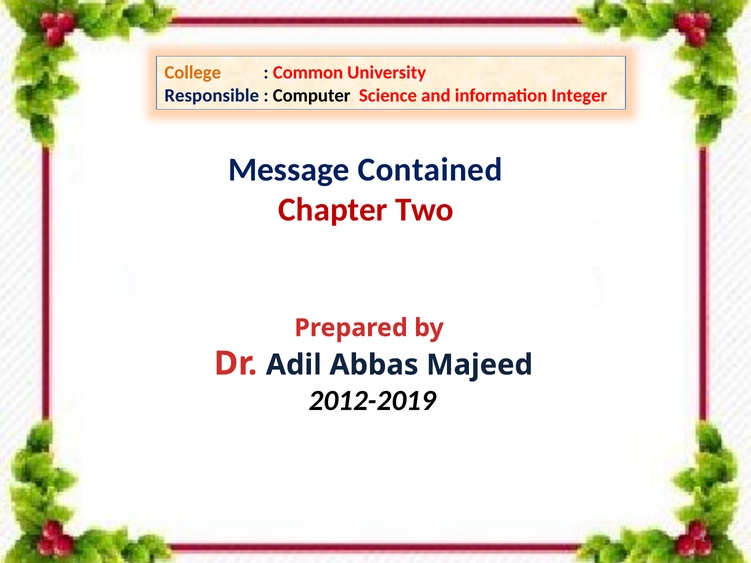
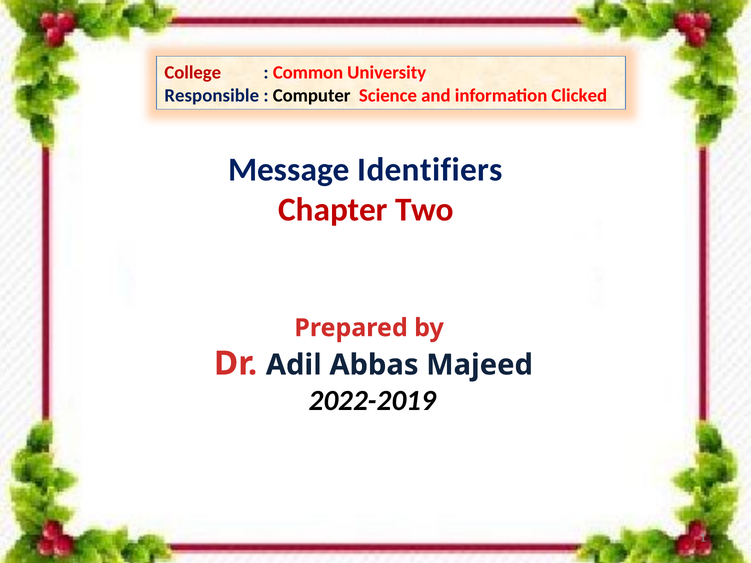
College colour: orange -> red (193, 73)
Integer: Integer -> Clicked (579, 95)
Contained: Contained -> Identifiers (430, 170)
2012-2019: 2012-2019 -> 2022-2019 (372, 401)
